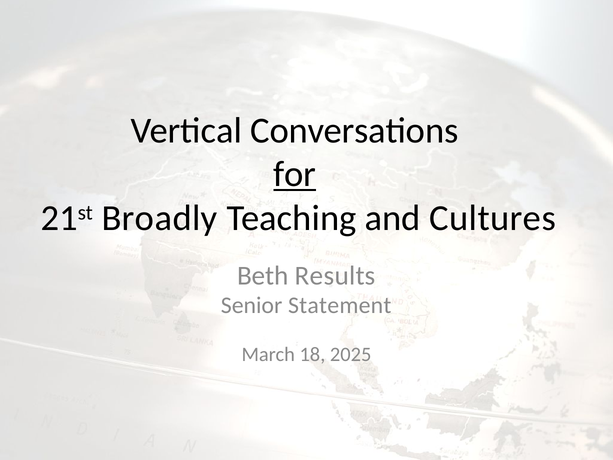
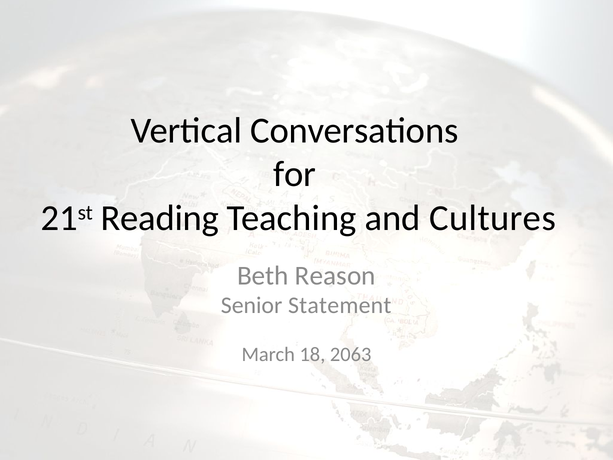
for underline: present -> none (295, 174)
Broadly: Broadly -> Reading (160, 218)
Results: Results -> Reason (335, 276)
2025: 2025 -> 2063 (351, 354)
